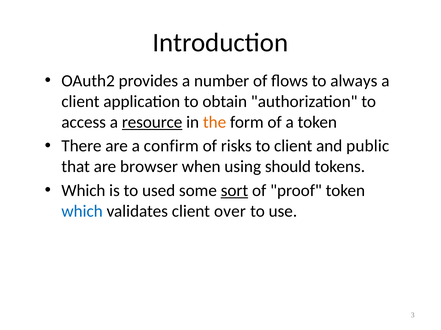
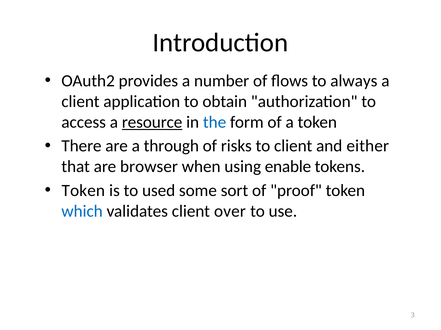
the colour: orange -> blue (215, 122)
confirm: confirm -> through (171, 146)
public: public -> either (368, 146)
should: should -> enable (288, 167)
Which: Which -> Token (83, 191)
sort underline: present -> none (234, 191)
